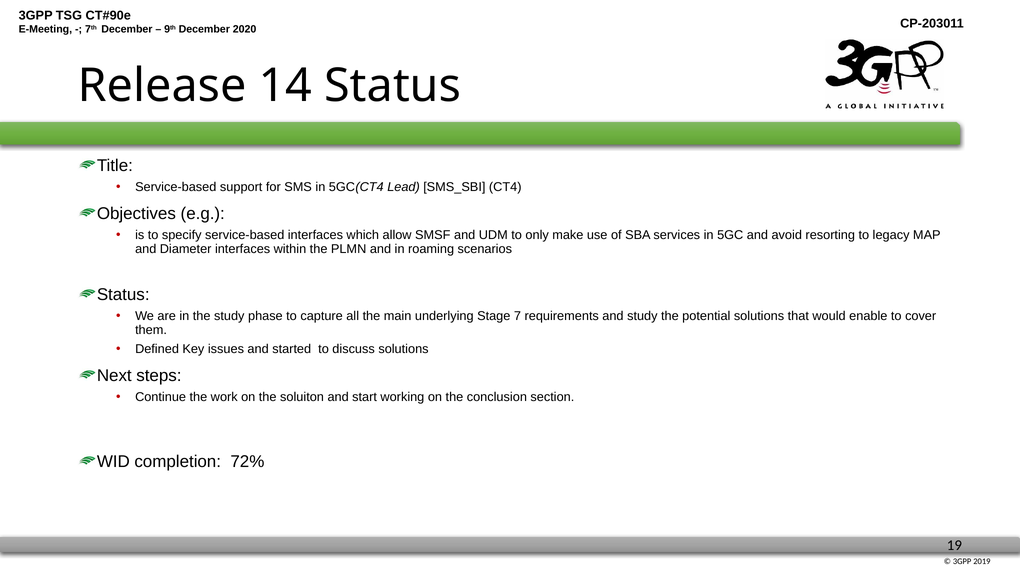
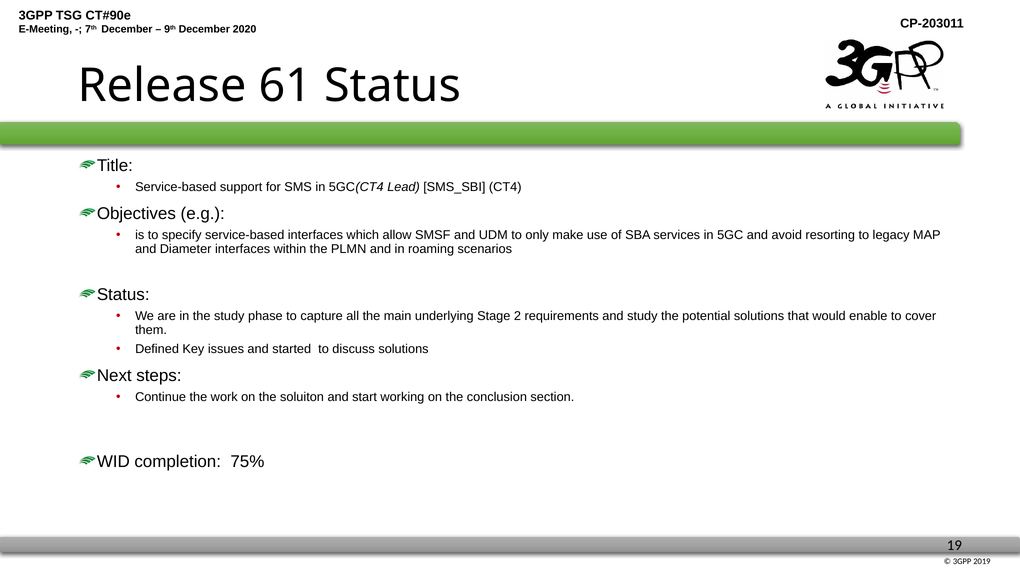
14: 14 -> 61 (285, 86)
7: 7 -> 2 (517, 316)
72%: 72% -> 75% (247, 462)
